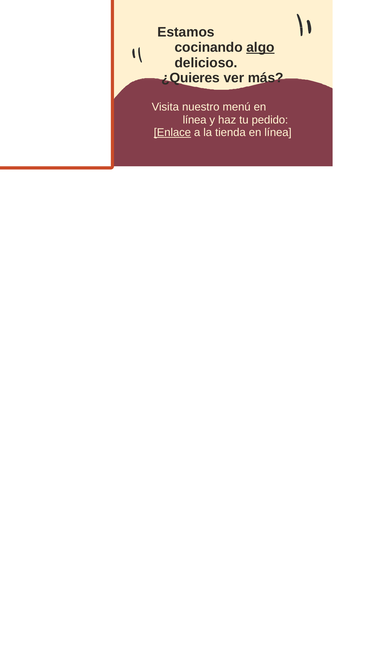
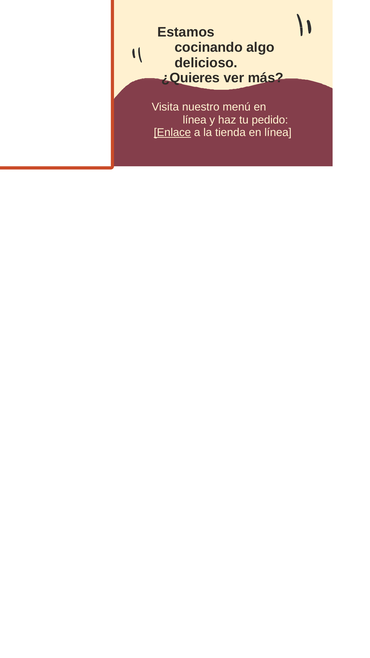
algo underline: present -> none (260, 47)
